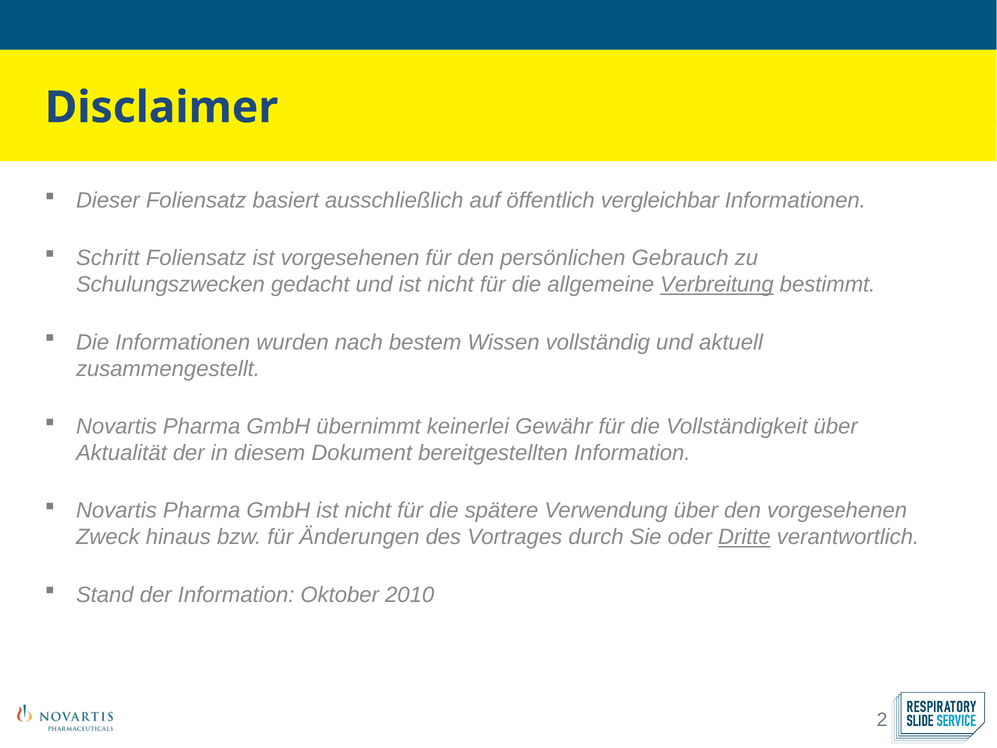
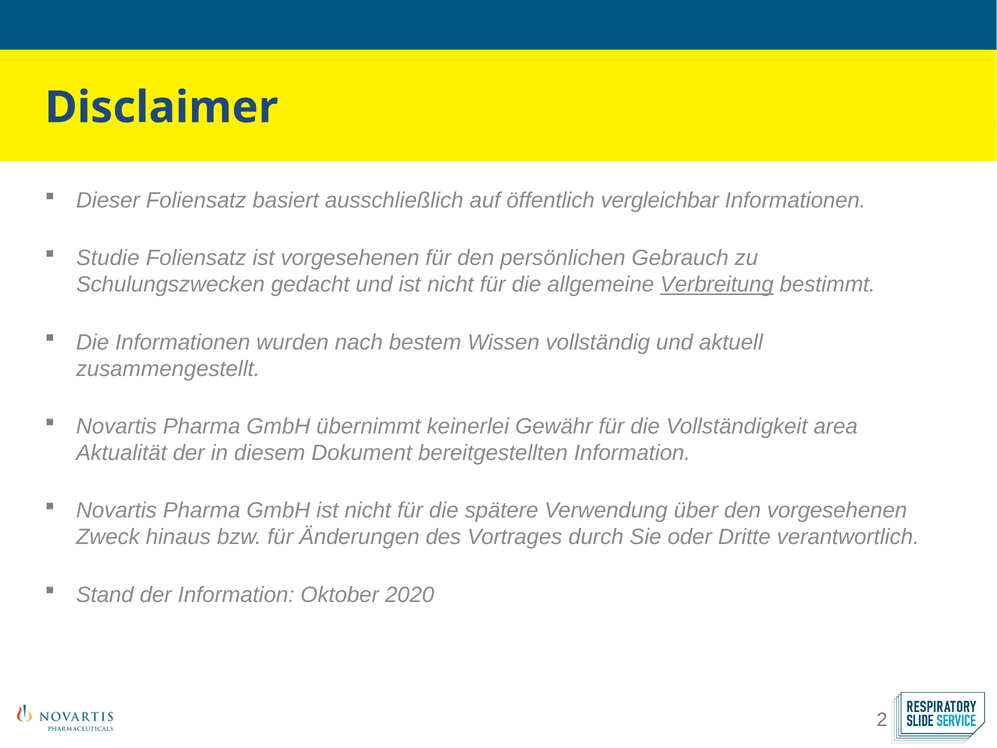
Schritt: Schritt -> Studie (108, 258)
Vollständigkeit über: über -> area (836, 426)
Dritte underline: present -> none (744, 537)
2010: 2010 -> 2020 (410, 595)
